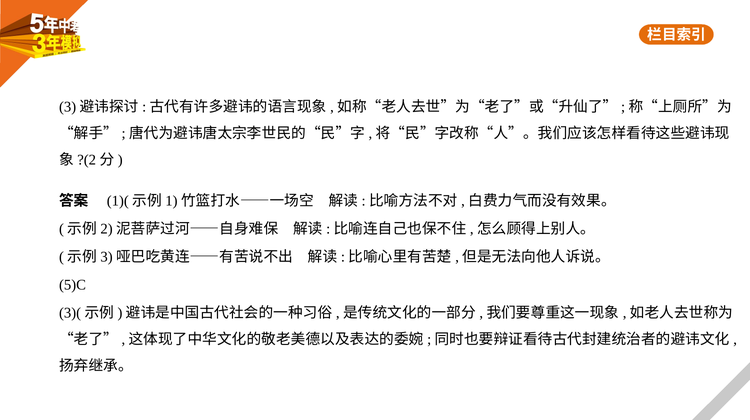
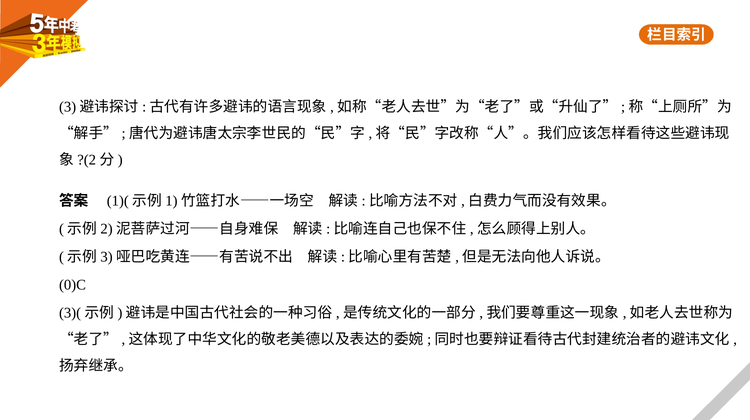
5)C: 5)C -> 0)C (72, 284)
